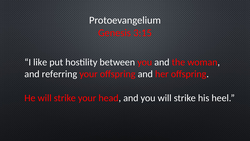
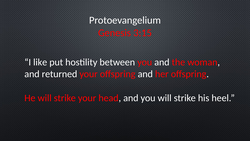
referring: referring -> returned (59, 74)
